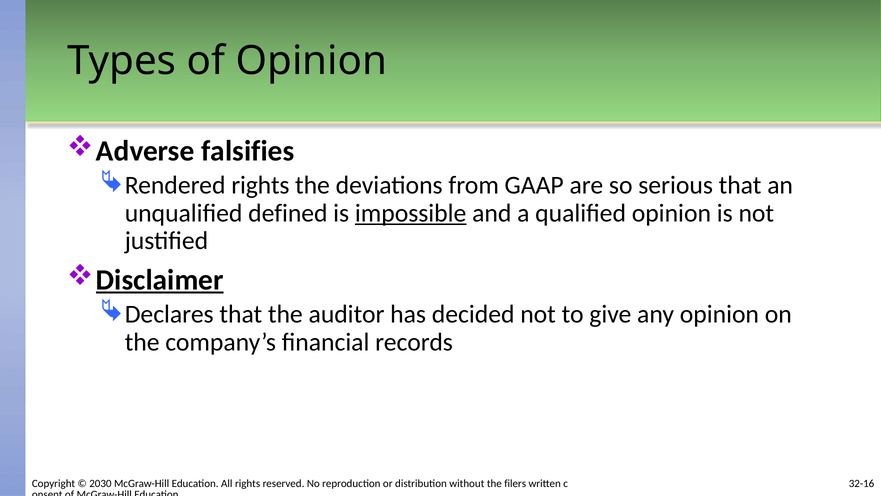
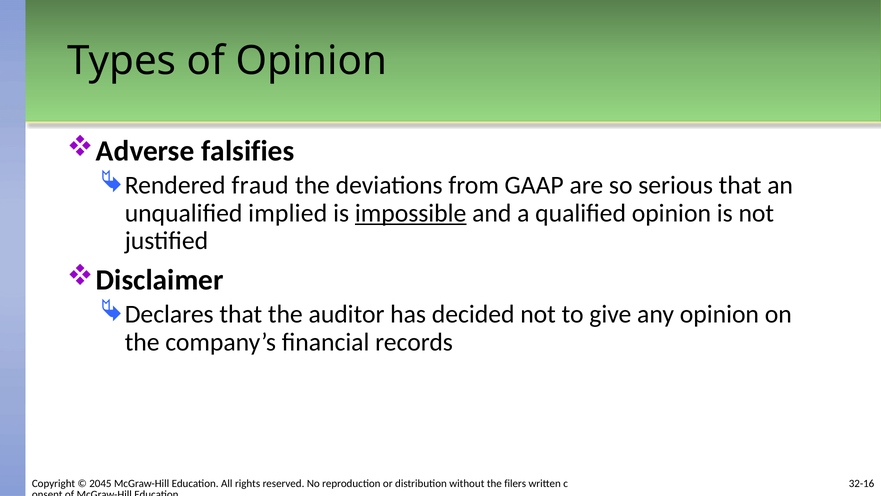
Rendered rights: rights -> fraud (260, 185)
defined: defined -> implied (288, 213)
Disclaimer underline: present -> none (160, 280)
2030: 2030 -> 2045 (100, 483)
